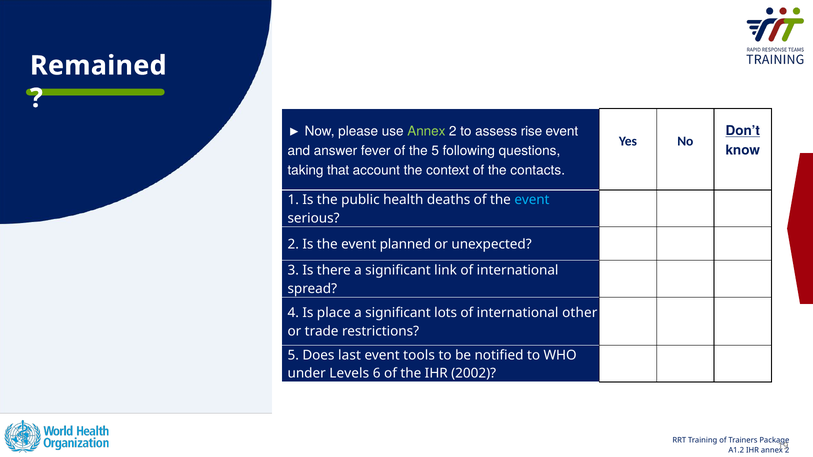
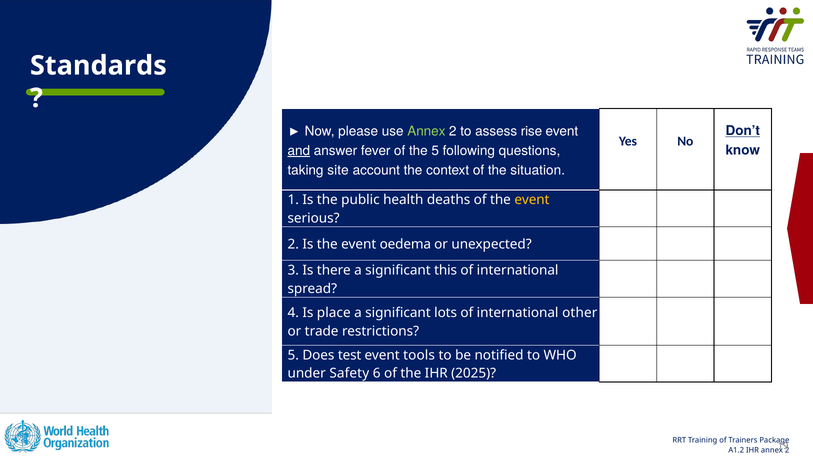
Remained: Remained -> Standards (98, 66)
and underline: none -> present (299, 151)
that: that -> site (338, 170)
contacts: contacts -> situation (538, 170)
event colour: light blue -> yellow (532, 200)
planned: planned -> oedema (405, 245)
link: link -> this (446, 271)
last: last -> test (350, 355)
Levels: Levels -> Safety (349, 374)
2002: 2002 -> 2025 (474, 374)
